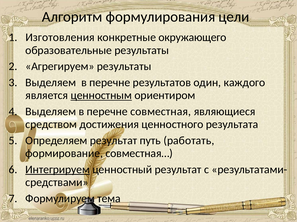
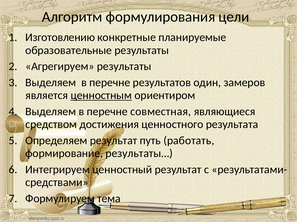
Изготовления: Изготовления -> Изготовлению (60, 37)
окружающего: окружающего -> планируемые (192, 37)
каждого: каждого -> замеров (244, 83)
совместная…: совместная… -> результаты… (139, 154)
Интегрируем underline: present -> none (58, 170)
